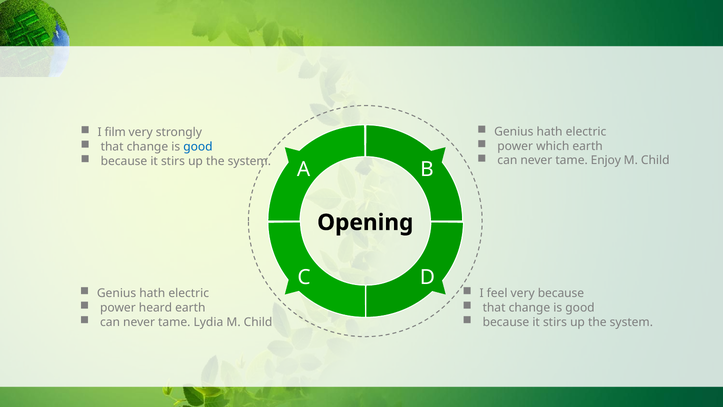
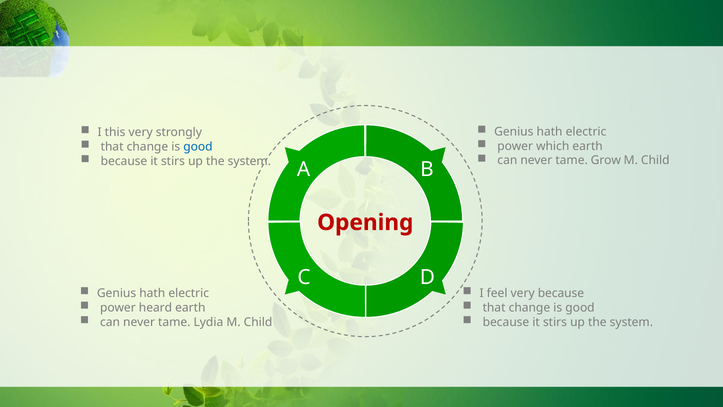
film: film -> this (115, 132)
Enjoy: Enjoy -> Grow (606, 160)
Opening colour: black -> red (365, 222)
